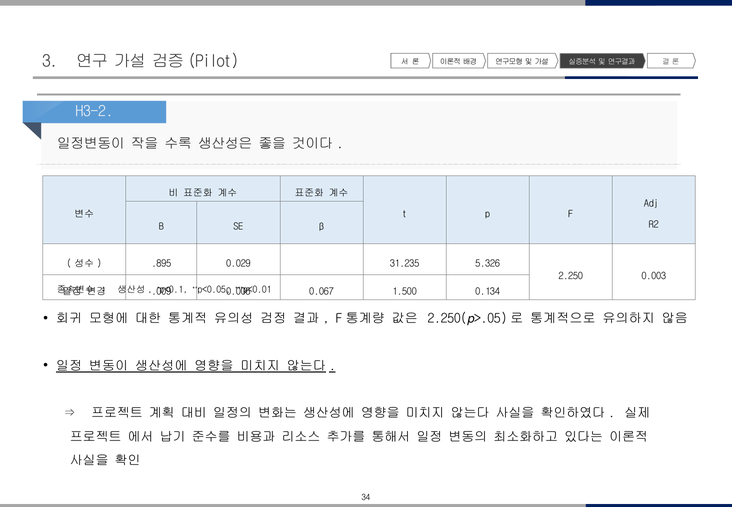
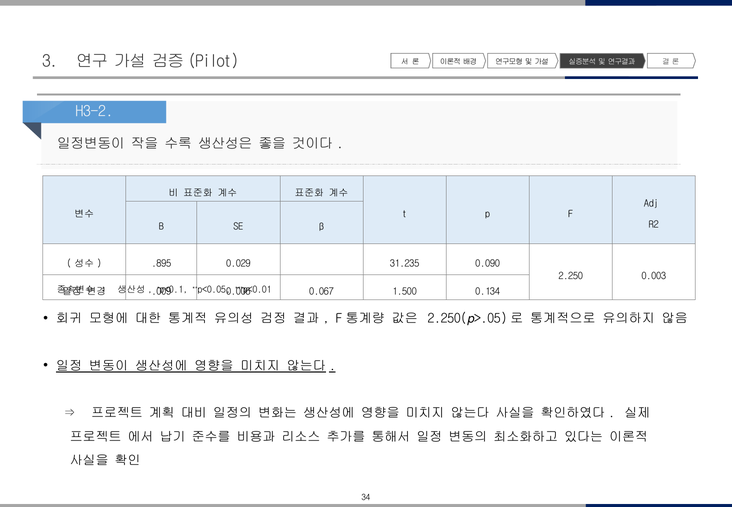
5.326: 5.326 -> 0.090 (488, 263)
